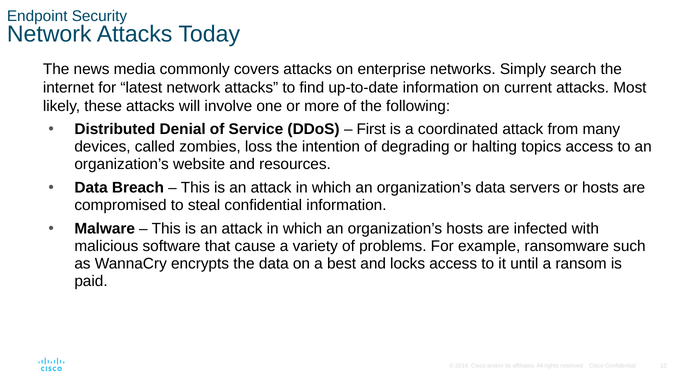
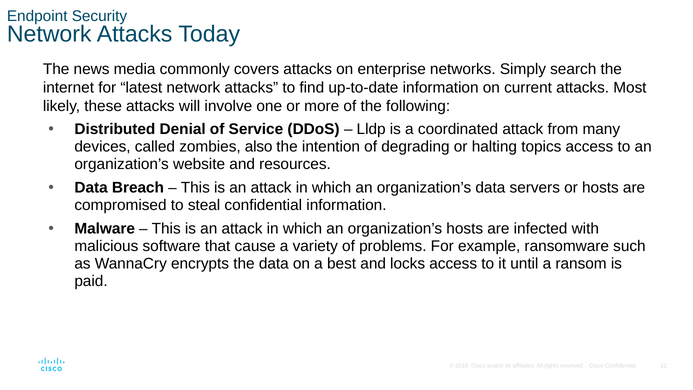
First: First -> Lldp (371, 129)
loss: loss -> also (259, 147)
